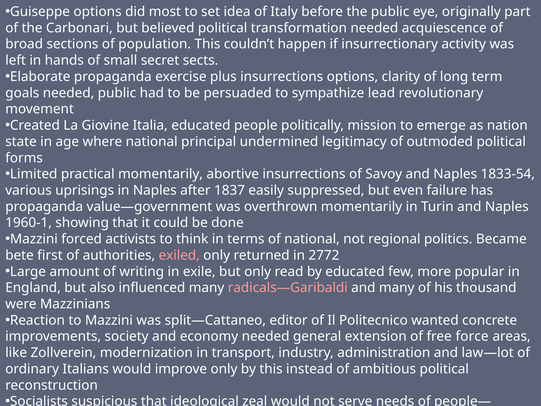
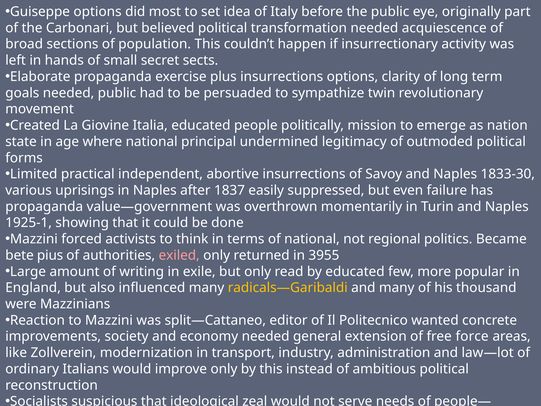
lead: lead -> twin (382, 93)
practical momentarily: momentarily -> independent (161, 174)
1833-54: 1833-54 -> 1833-30 (508, 174)
1960-1: 1960-1 -> 1925-1 (29, 223)
first: first -> pius (50, 255)
2772: 2772 -> 3955 (324, 255)
radicals—Garibaldi colour: pink -> yellow (288, 288)
